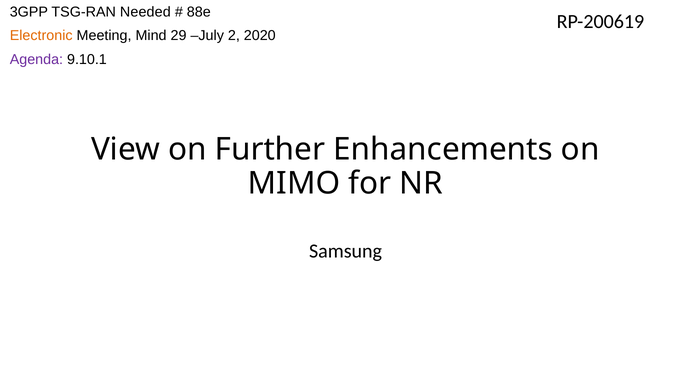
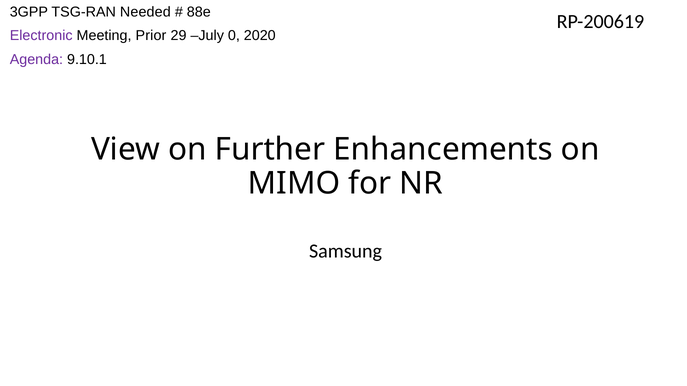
Electronic colour: orange -> purple (41, 36)
Mind: Mind -> Prior (151, 36)
2: 2 -> 0 (234, 36)
